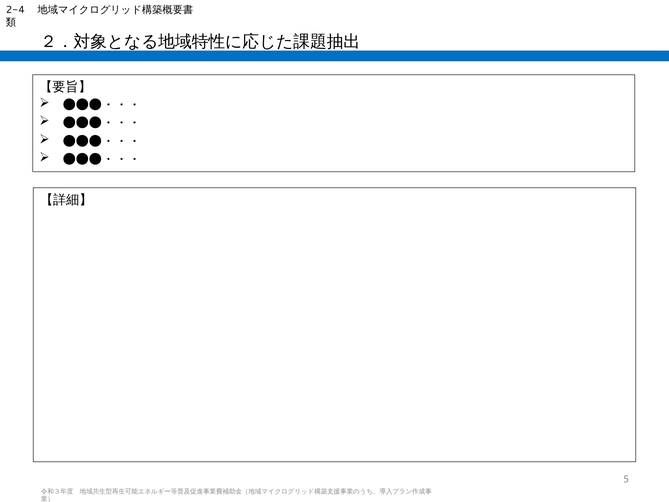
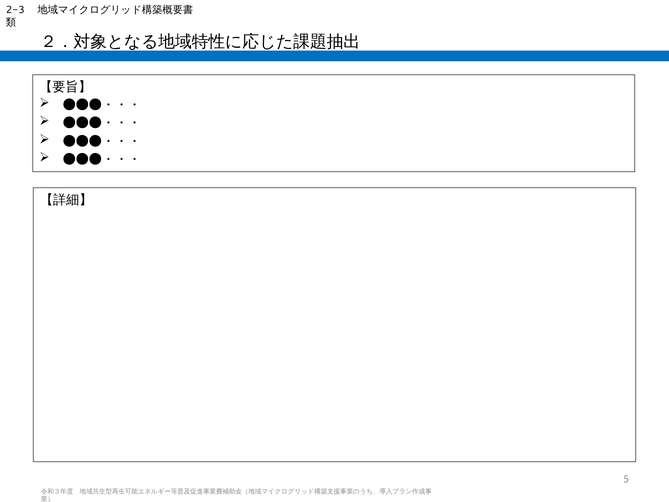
2-4: 2-4 -> 2-3 (15, 10)
